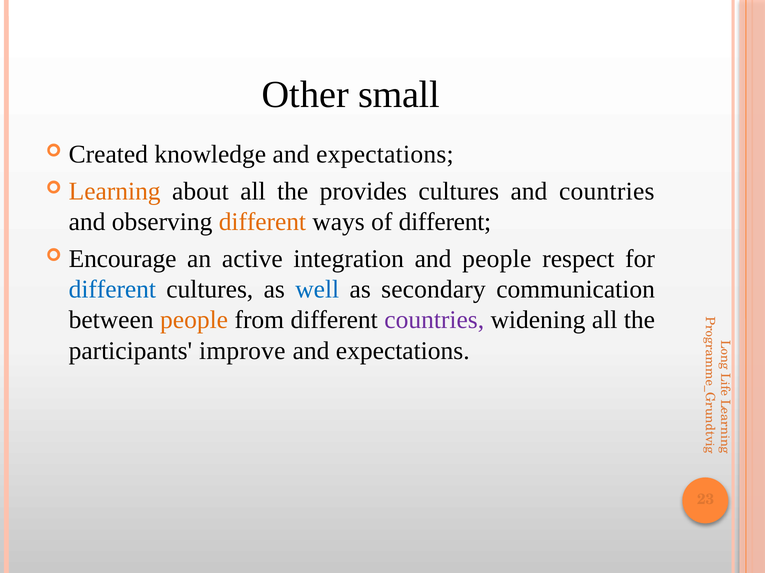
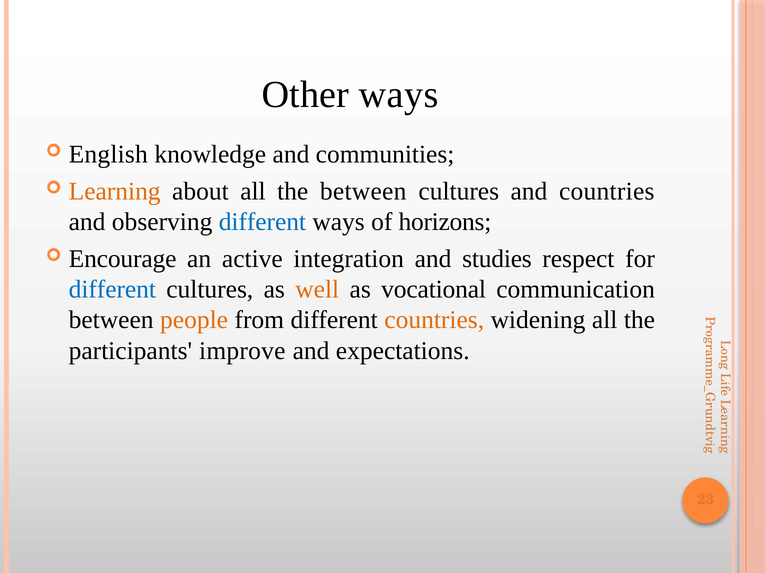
Other small: small -> ways (399, 95)
Created: Created -> English (108, 155)
knowledge and expectations: expectations -> communities (385, 155)
the provides: provides -> between (363, 192)
different colour: orange -> blue (262, 222)
of different: different -> horizons (445, 222)
and people: people -> studies (497, 259)
well colour: blue -> orange (317, 290)
secondary: secondary -> vocational (434, 290)
countries colour: purple -> orange (434, 321)
